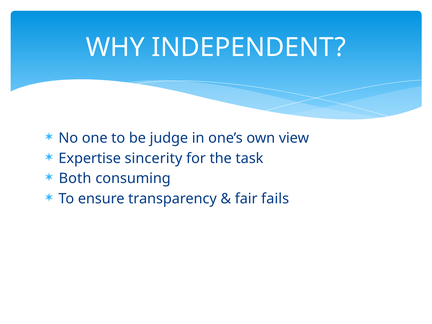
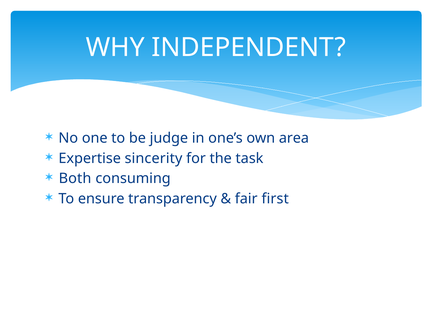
view: view -> area (294, 138)
fails: fails -> first (275, 199)
